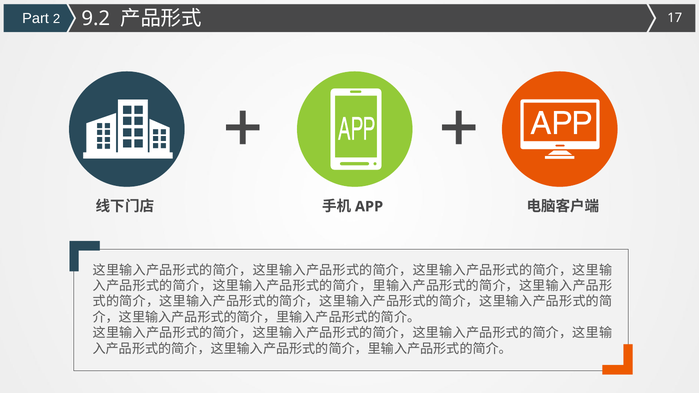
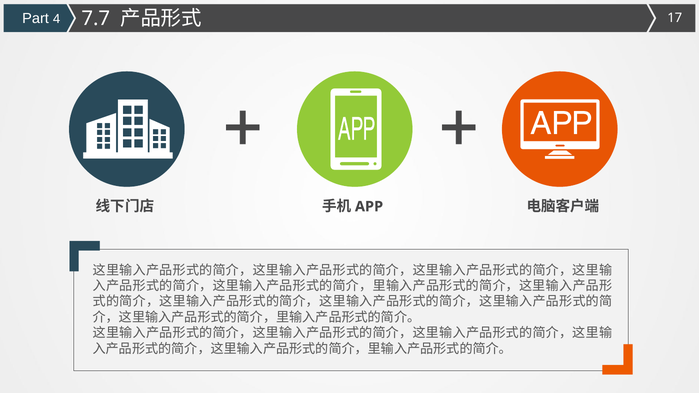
2: 2 -> 4 (57, 19)
9.2: 9.2 -> 7.7 (96, 19)
